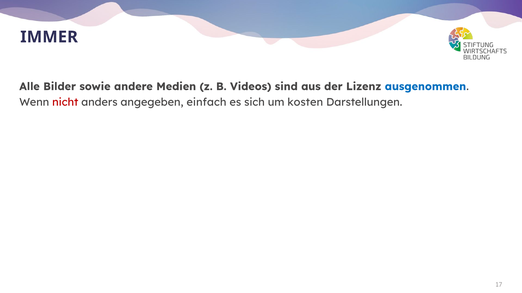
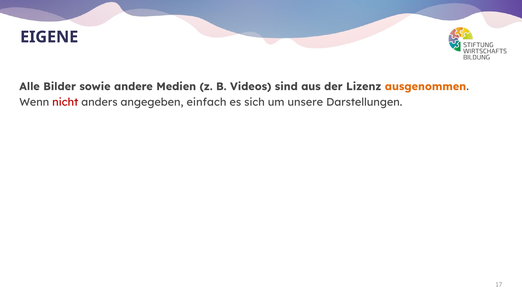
IMMER: IMMER -> EIGENE (49, 37)
ausgenommen colour: blue -> orange (425, 87)
kosten: kosten -> unsere (305, 102)
